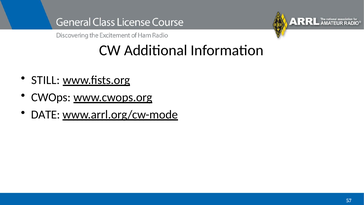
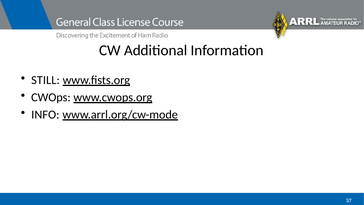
DATE: DATE -> INFO (45, 115)
